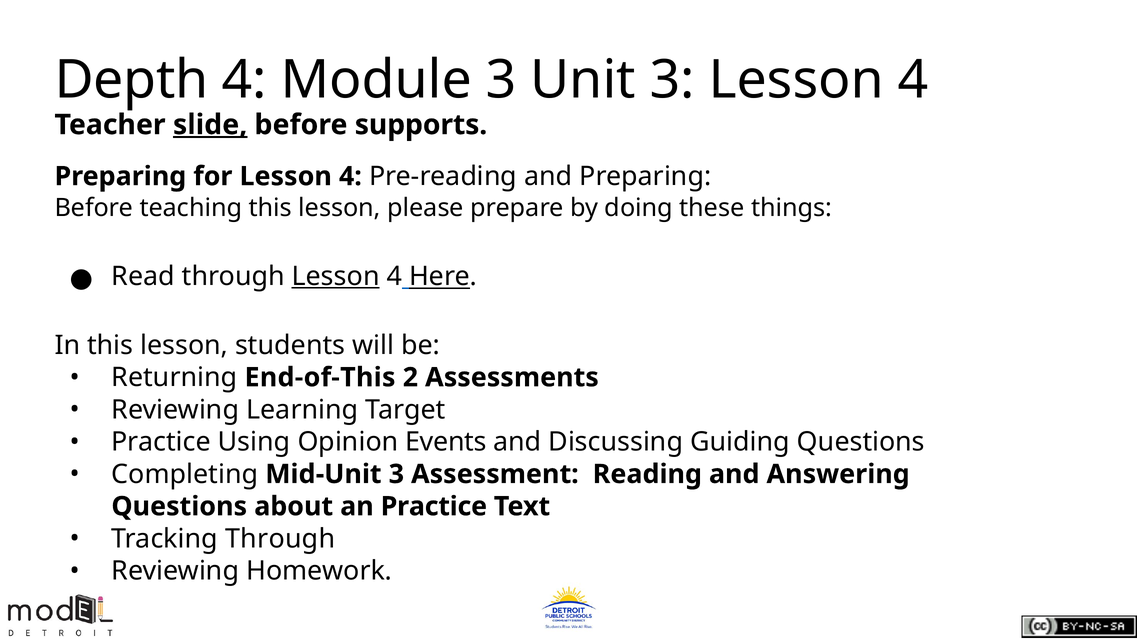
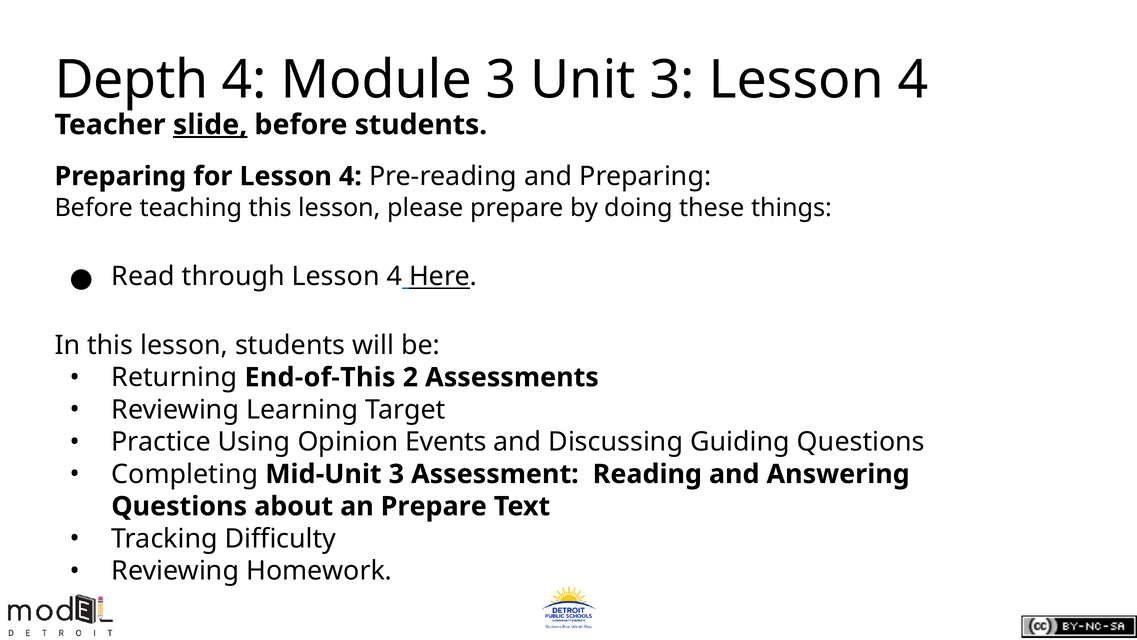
before supports: supports -> students (421, 125)
Lesson underline: present -> none (336, 276)
an Practice: Practice -> Prepare (434, 506)
Tracking Through: Through -> Difficulty (280, 538)
